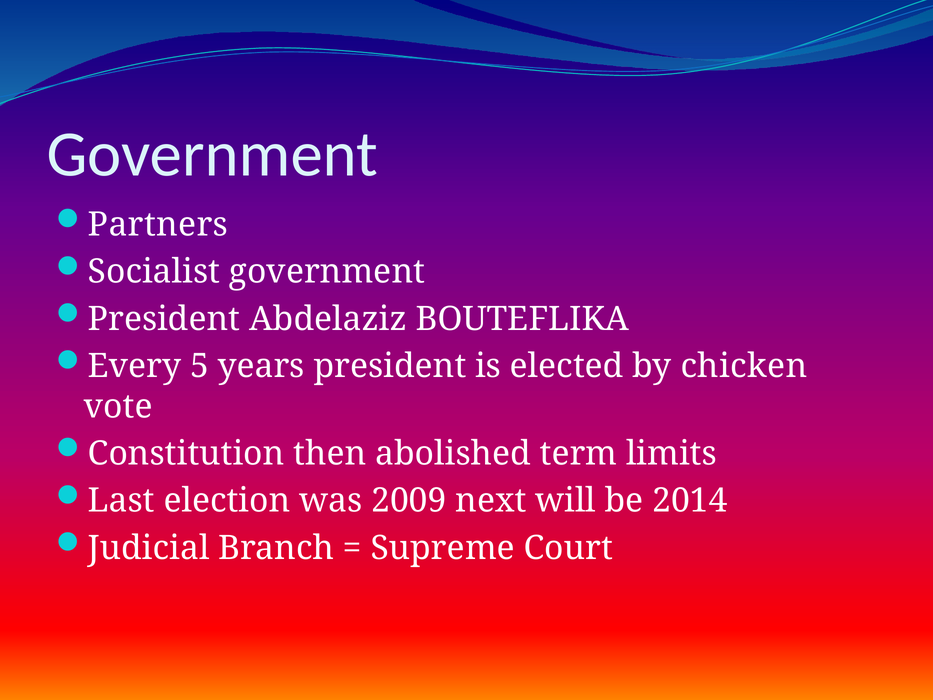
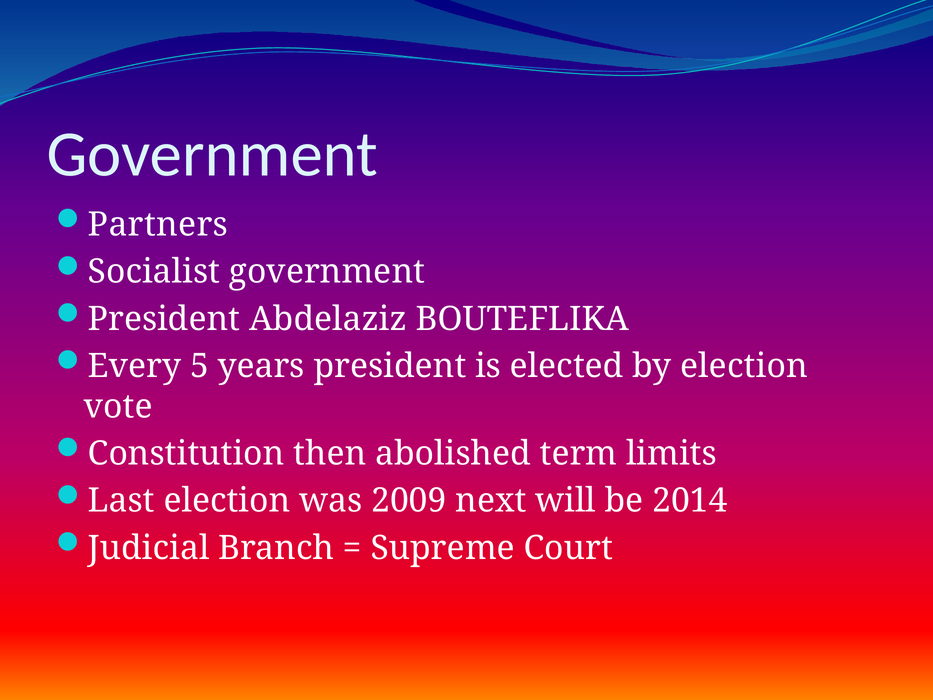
by chicken: chicken -> election (744, 366)
